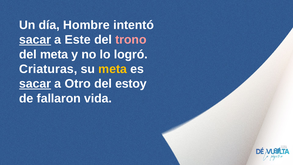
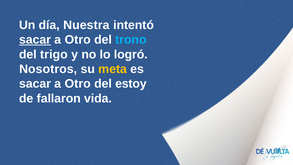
Hombre: Hombre -> Nuestra (86, 25)
Este: Este -> Otro (78, 40)
trono colour: pink -> light blue (131, 40)
del meta: meta -> trigo (54, 54)
Criaturas: Criaturas -> Nosotros (48, 69)
sacar underline: present -> none (35, 84)
